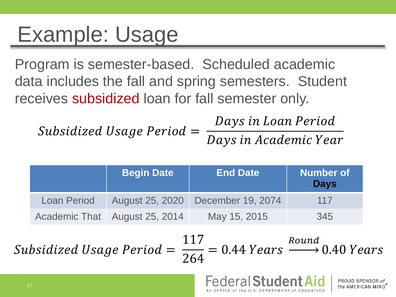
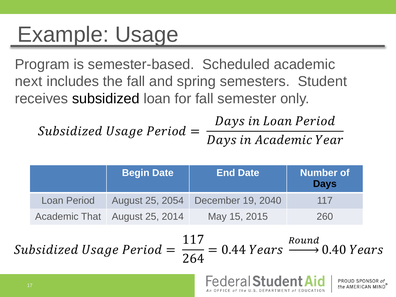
data: data -> next (29, 81)
subsidized colour: red -> black (106, 99)
2020: 2020 -> 2054 (173, 201)
2074: 2074 -> 2040 (270, 201)
345: 345 -> 260 (325, 217)
